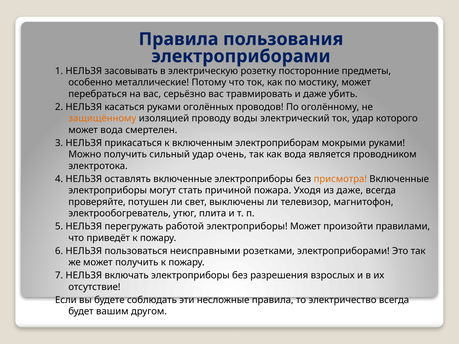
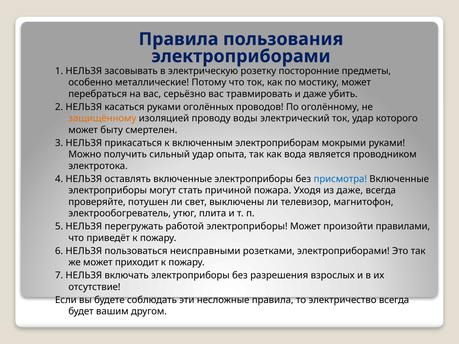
может вода: вода -> быту (112, 130)
очень: очень -> опыта (231, 155)
присмотра colour: orange -> blue (340, 179)
может получить: получить -> приходит (137, 263)
